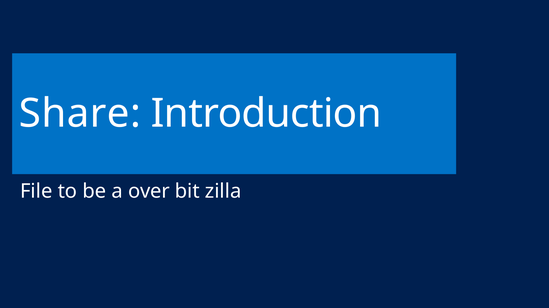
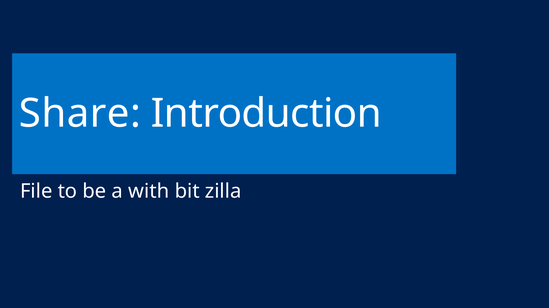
over: over -> with (149, 192)
